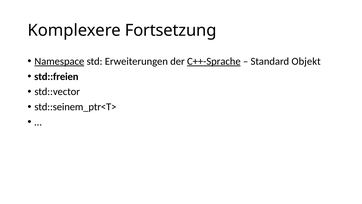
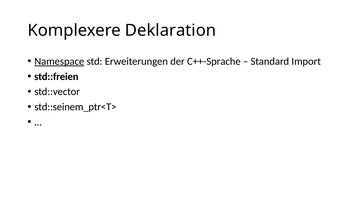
Fortsetzung: Fortsetzung -> Deklaration (171, 30)
C++-Sprache underline: present -> none (214, 61)
Objekt: Objekt -> Import (306, 61)
